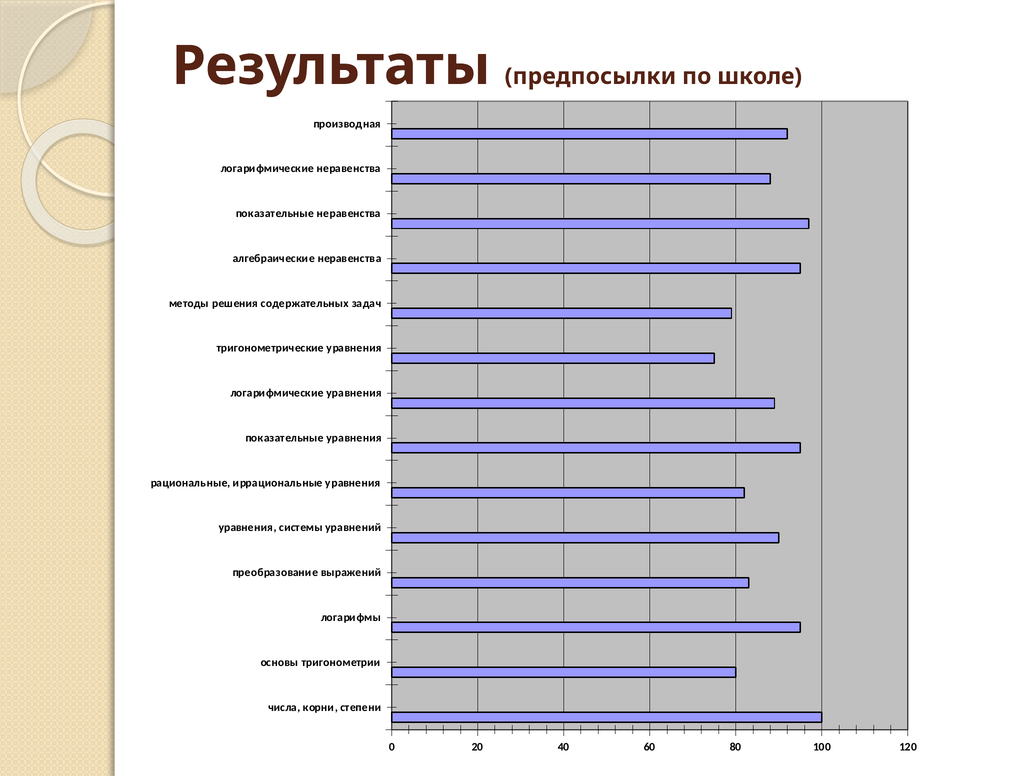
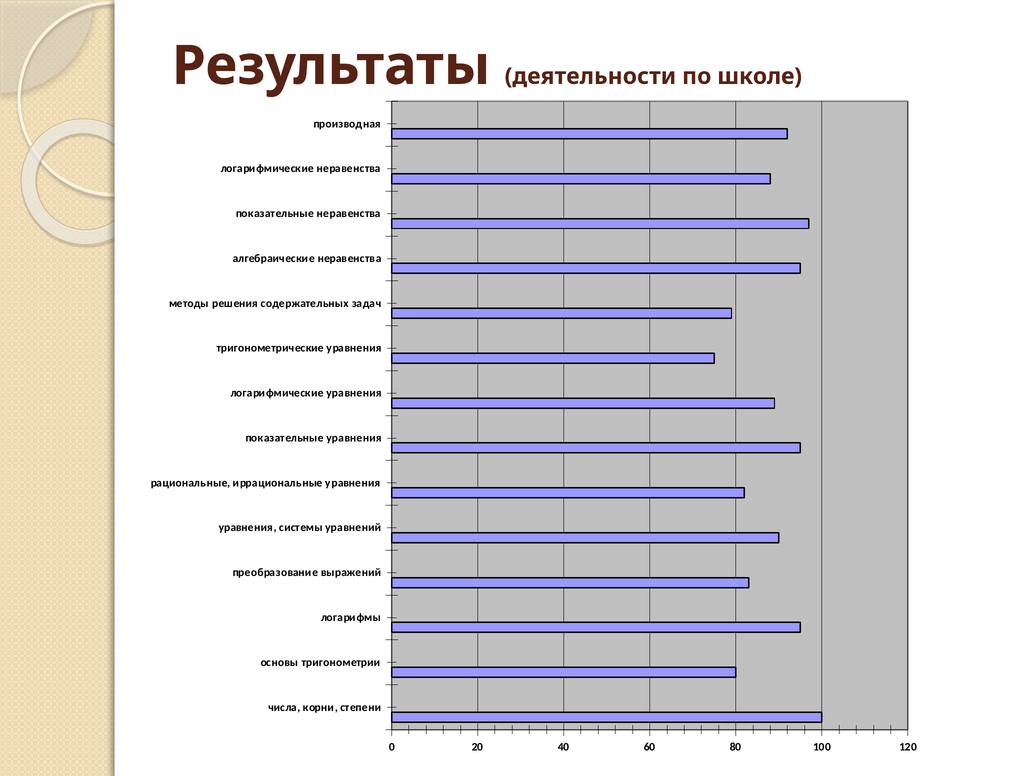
предпосылки: предпосылки -> деятельности (590, 76)
